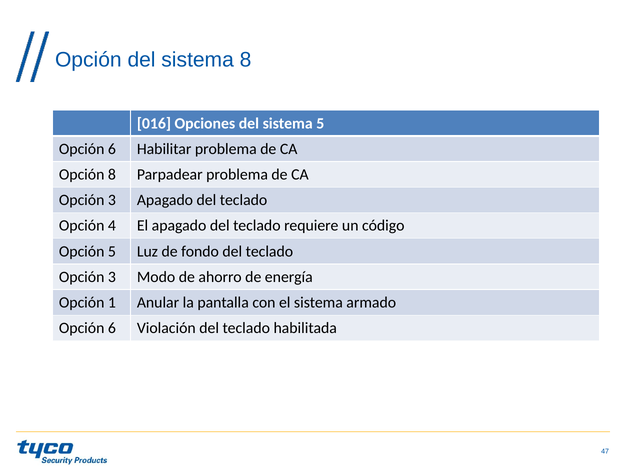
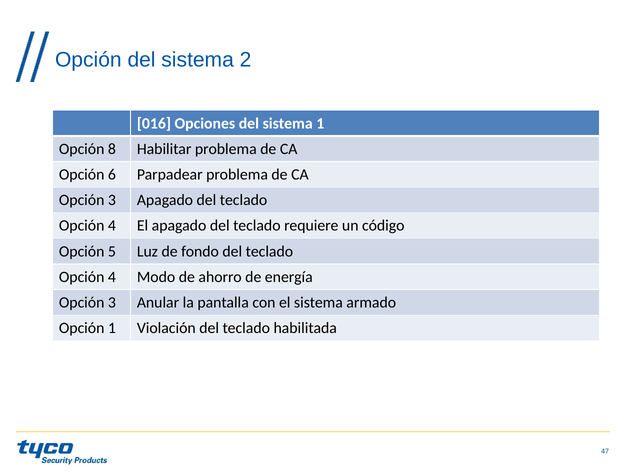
sistema 8: 8 -> 2 (246, 60)
sistema 5: 5 -> 1 (320, 123)
6: 6 -> 8 (112, 149)
Opción 8: 8 -> 6 (112, 175)
3: 3 -> 4 (112, 277)
1: 1 -> 3 (112, 303)
6: 6 -> 1 (112, 328)
